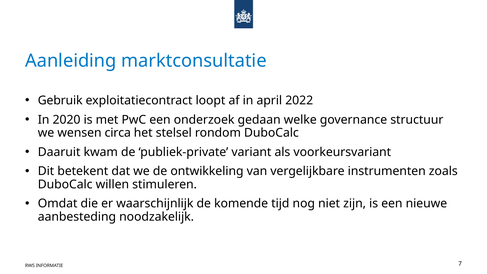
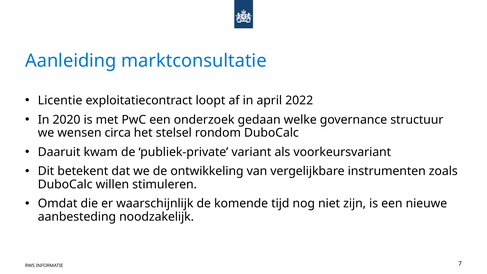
Gebruik: Gebruik -> Licentie (60, 100)
